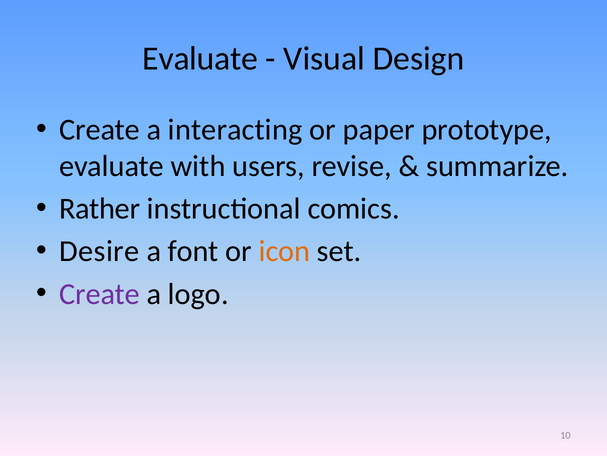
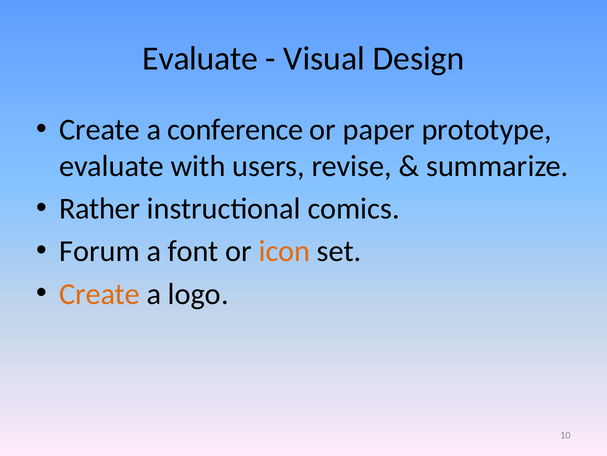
interacting: interacting -> conference (235, 130)
Desire: Desire -> Forum (100, 251)
Create colour: purple -> orange (100, 293)
